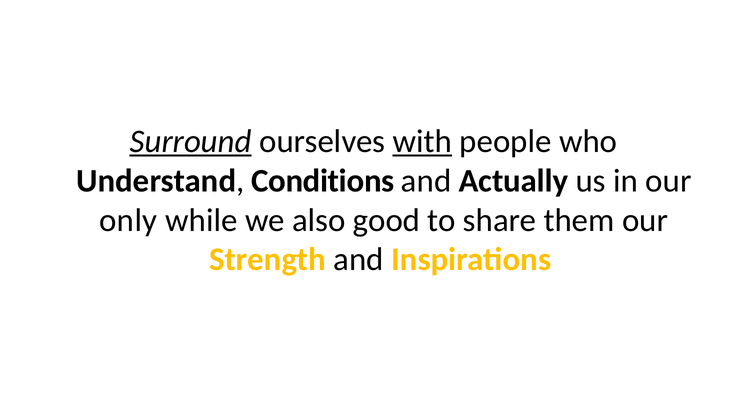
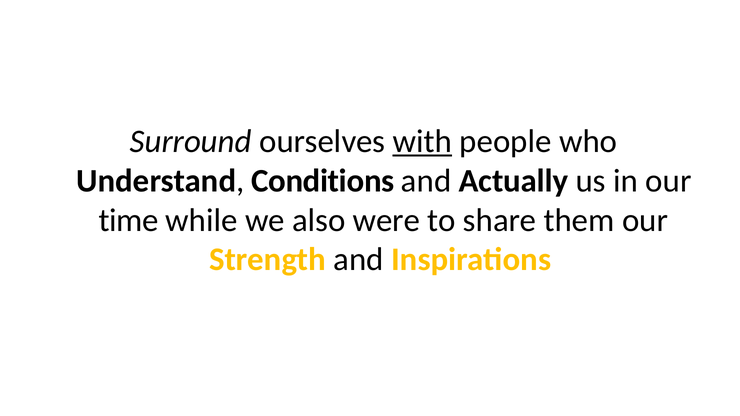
Surround underline: present -> none (191, 141)
only: only -> time (129, 220)
good: good -> were (387, 220)
